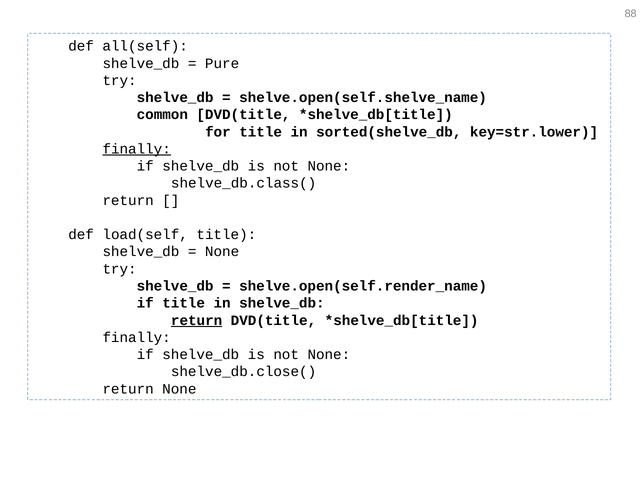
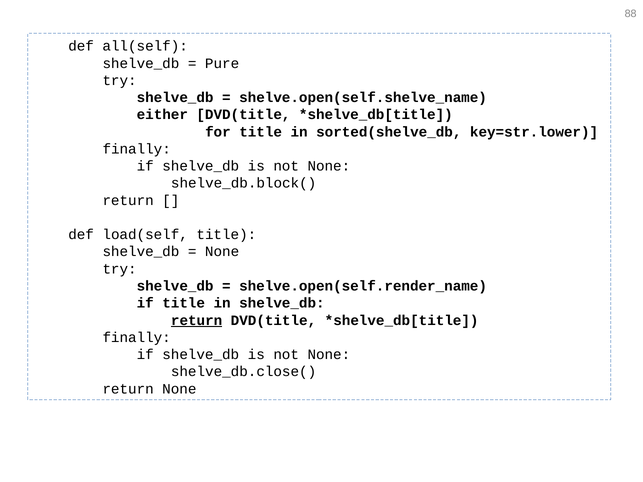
common: common -> either (162, 115)
finally underline: present -> none (137, 149)
shelve_db.class(: shelve_db.class( -> shelve_db.block( (244, 183)
